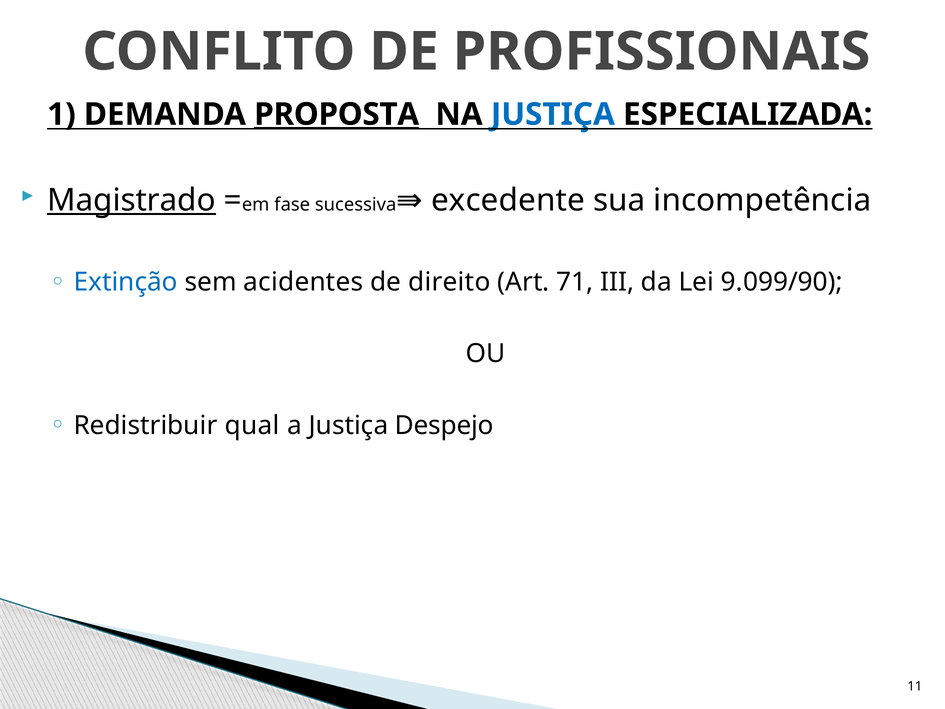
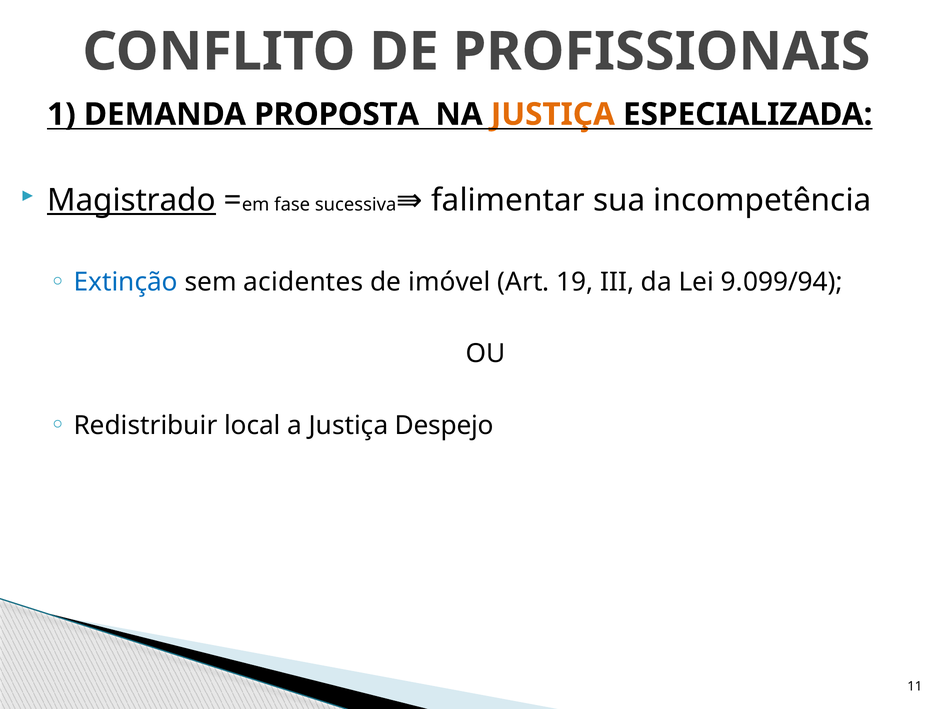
PROPOSTA underline: present -> none (337, 114)
JUSTIÇA colour: blue -> orange (553, 114)
excedente: excedente -> falimentar (508, 200)
direito: direito -> imóvel (449, 282)
71: 71 -> 19 (575, 282)
9.099/90: 9.099/90 -> 9.099/94 (782, 282)
qual: qual -> local (252, 425)
